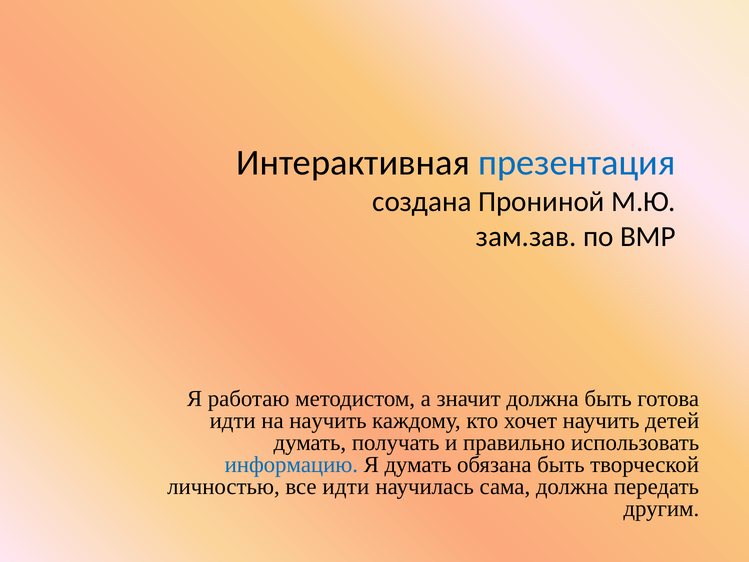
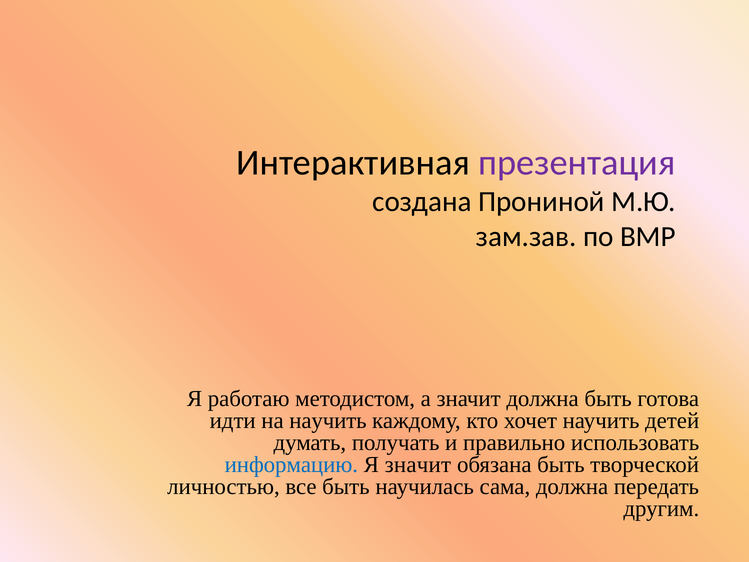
презентация colour: blue -> purple (577, 163)
Я думать: думать -> значит (418, 464)
все идти: идти -> быть (346, 486)
